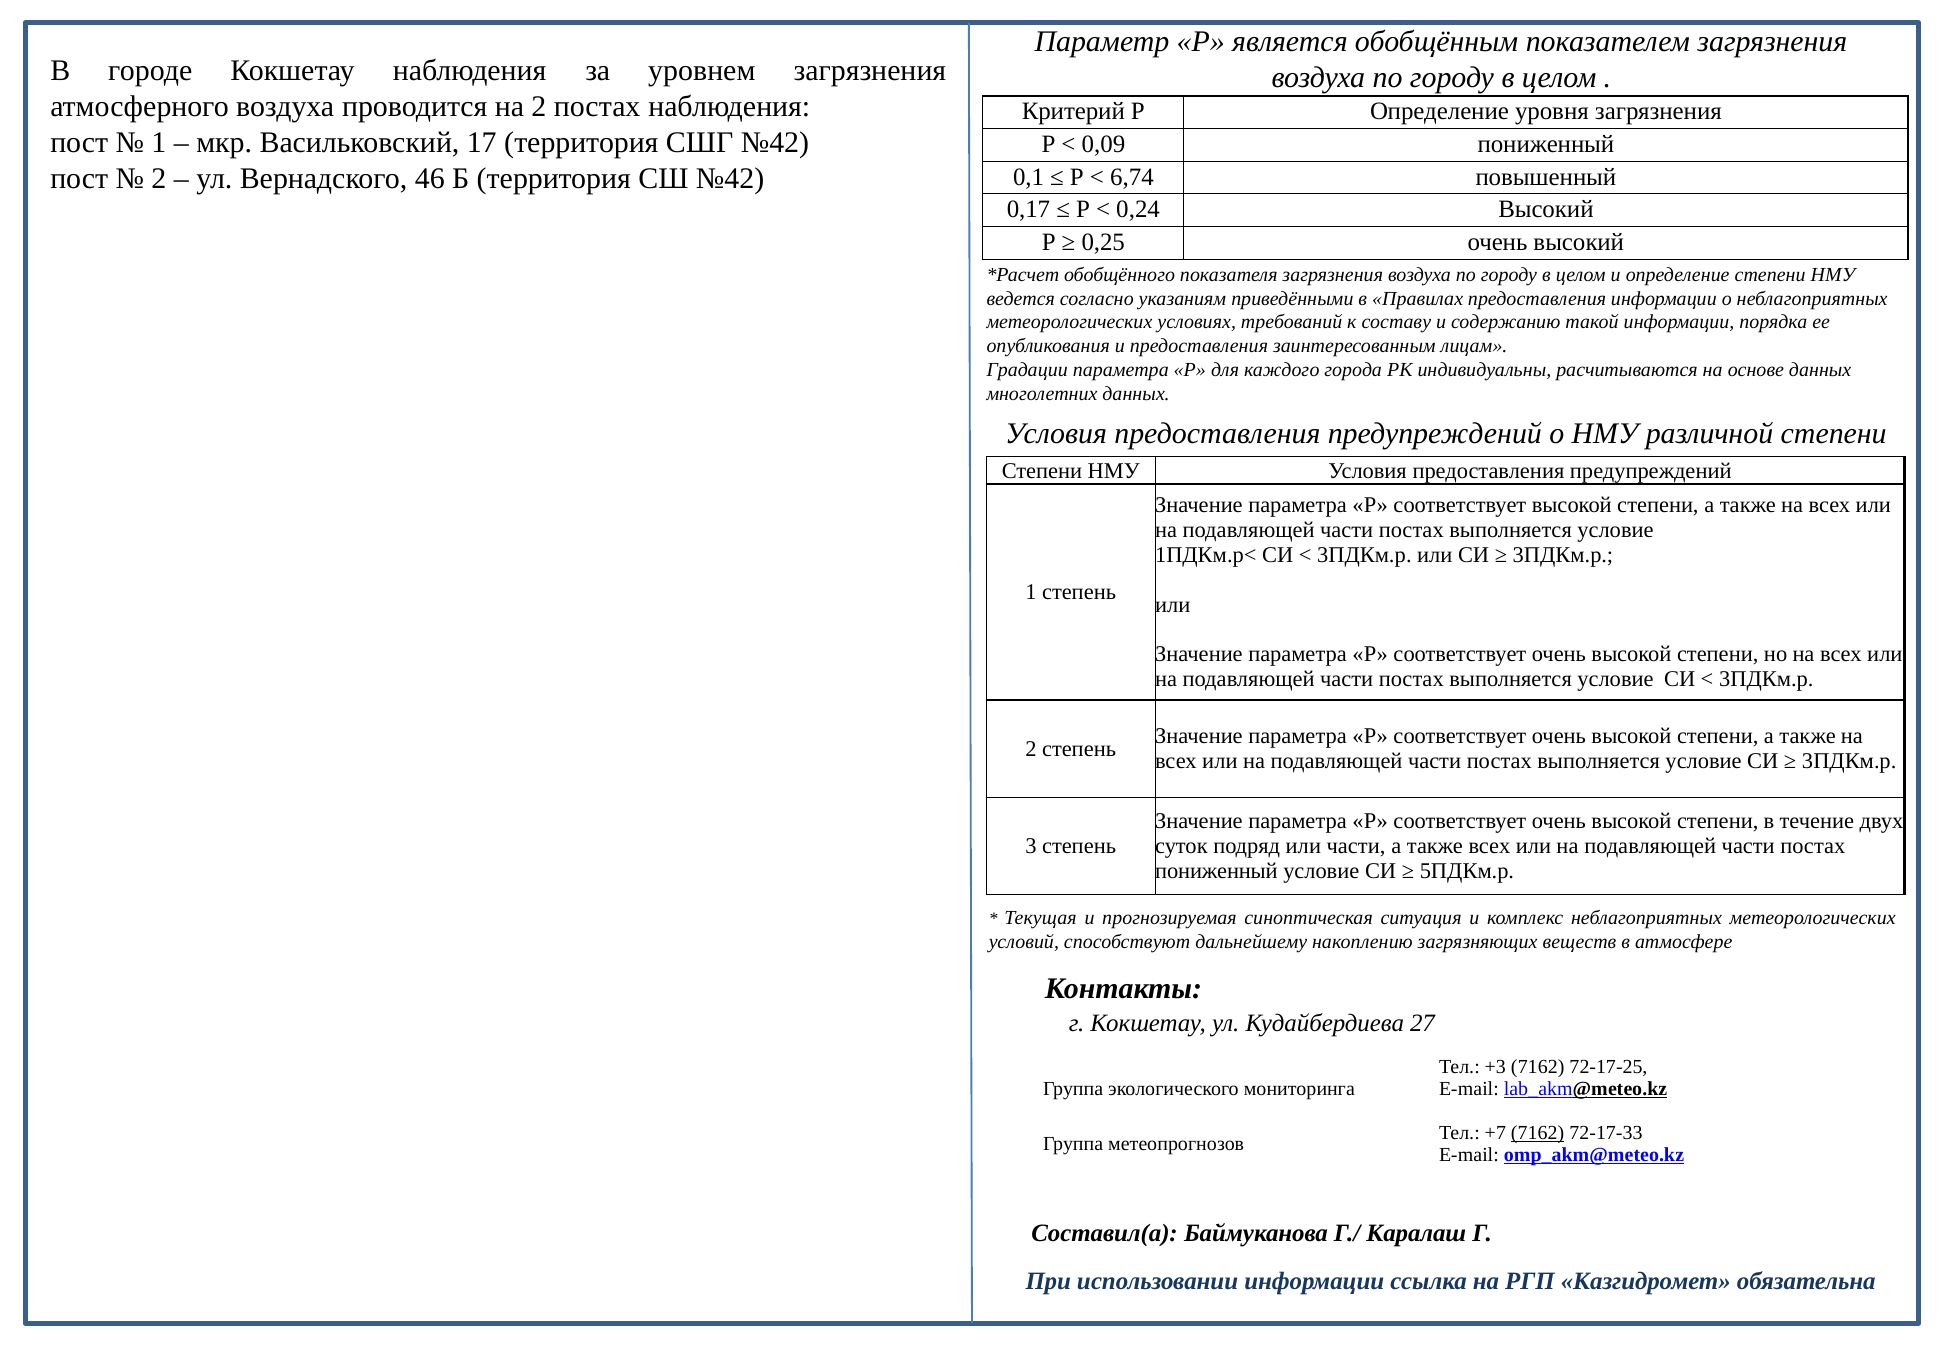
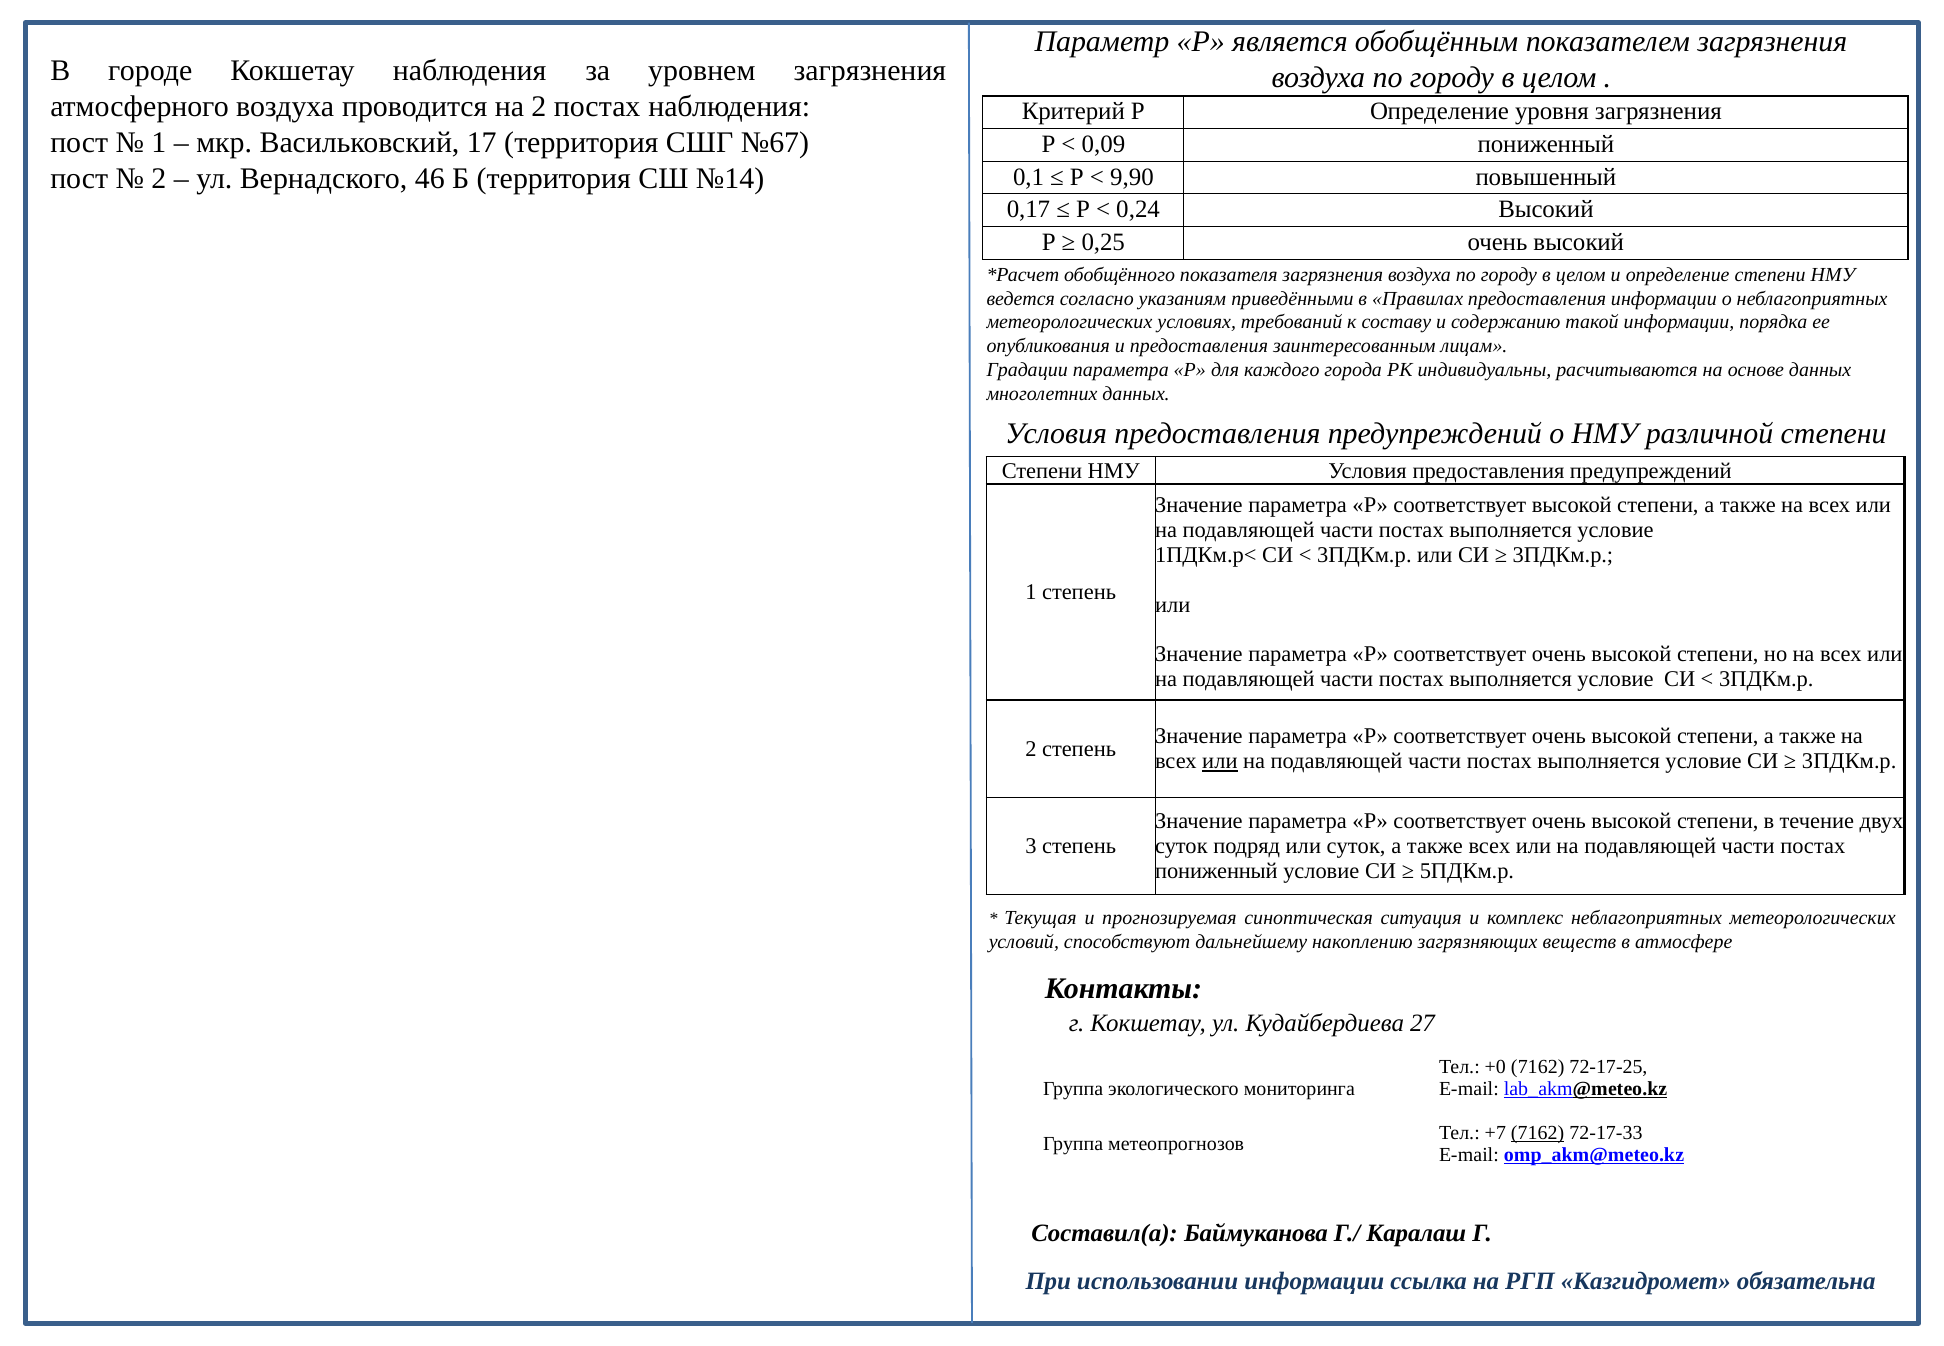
СШГ №42: №42 -> №67 (775, 143)
СШ №42: №42 -> №14 (730, 178)
6,74: 6,74 -> 9,90 (1132, 177)
или underline: none -> present (1220, 761)
или части: части -> суток (1356, 846)
+3: +3 -> +0 (1495, 1067)
